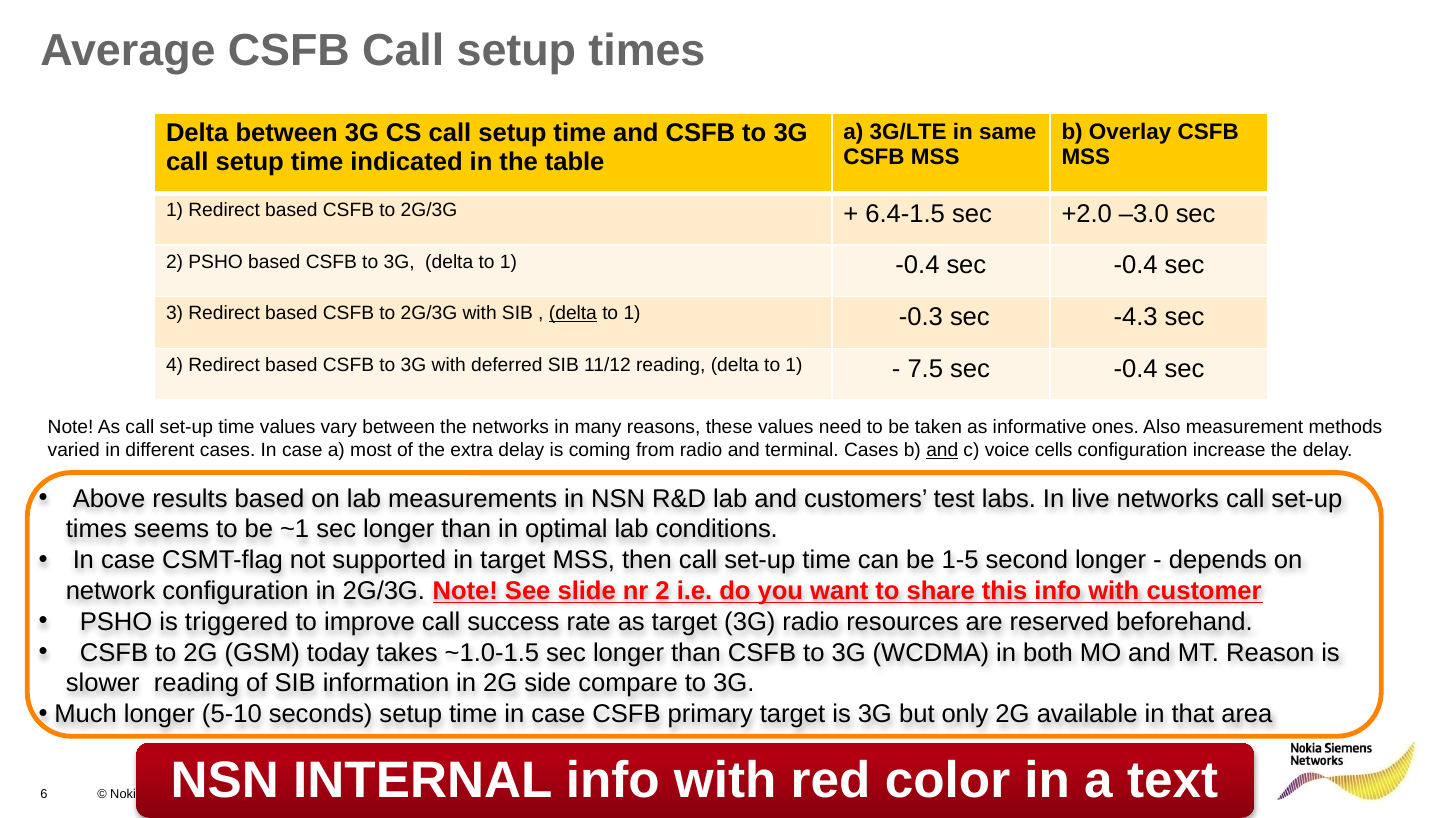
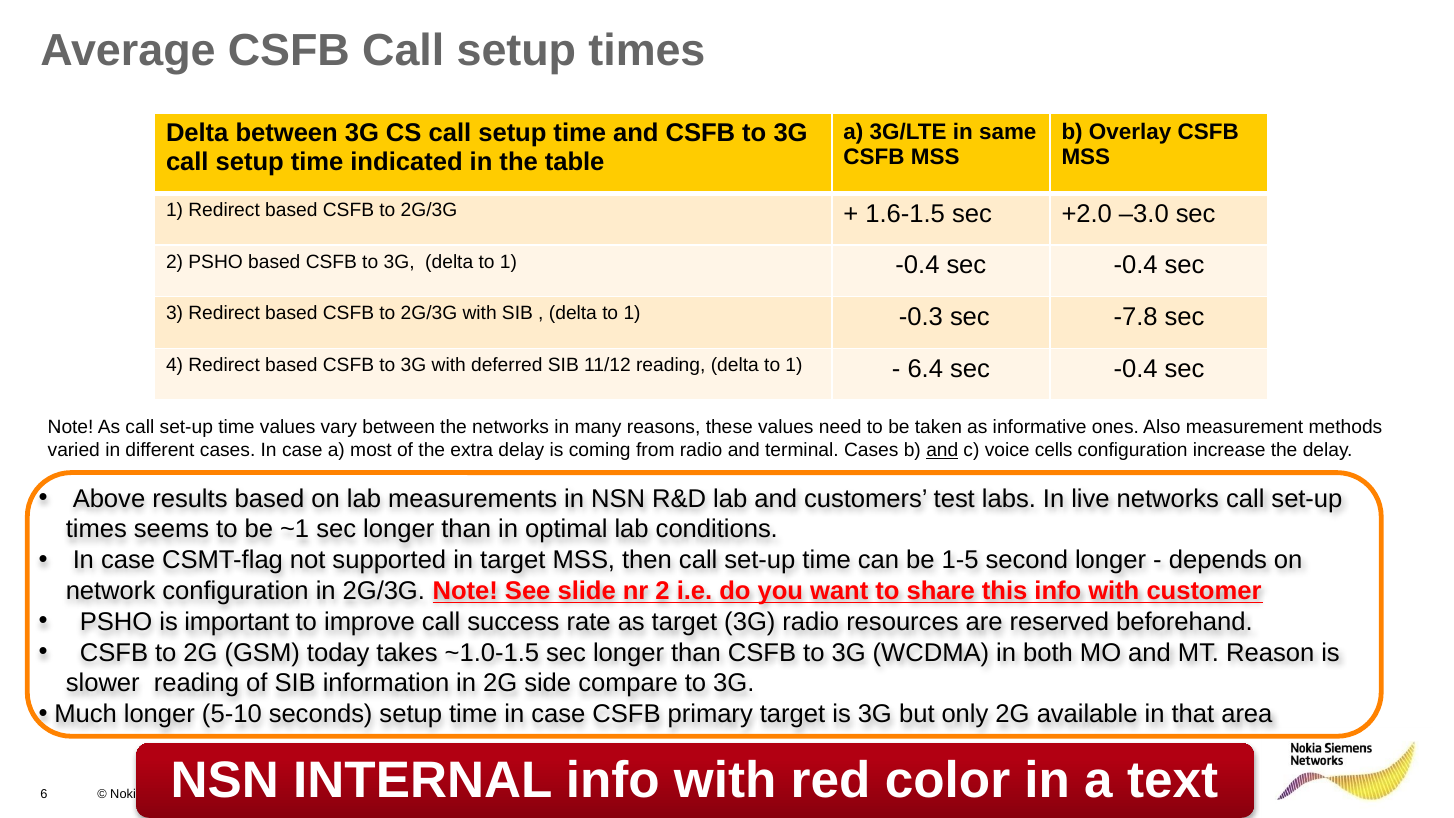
6.4-1.5: 6.4-1.5 -> 1.6-1.5 (905, 214)
delta underline: present -> none (573, 313)
-4.3: -4.3 -> -7.8 (1136, 317)
7.5: 7.5 -> 6.4 (925, 368)
triggered: triggered -> important (237, 622)
